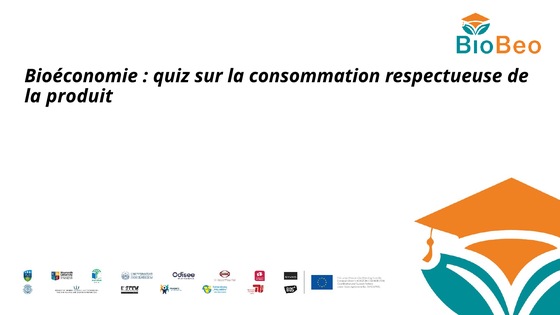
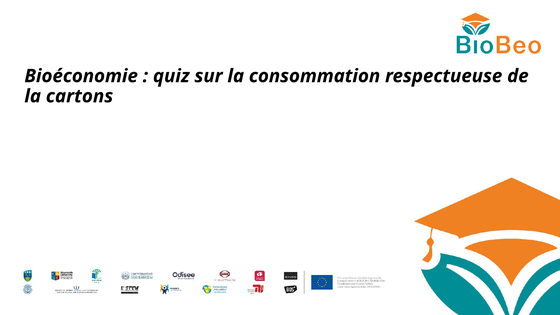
produit: produit -> cartons (80, 96)
